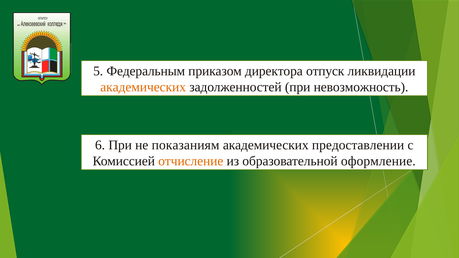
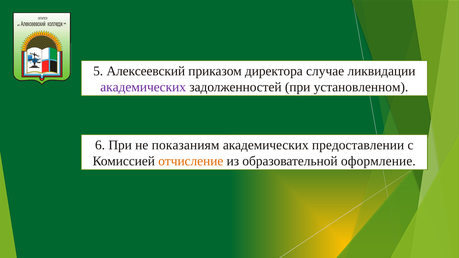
Федеральным: Федеральным -> Алексеевский (146, 71)
отпуск: отпуск -> случае (325, 71)
академических colour: orange -> purple (143, 87)
невозможность: невозможность -> установленном (361, 87)
